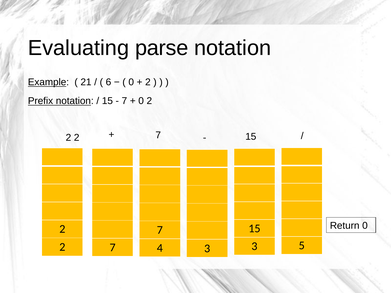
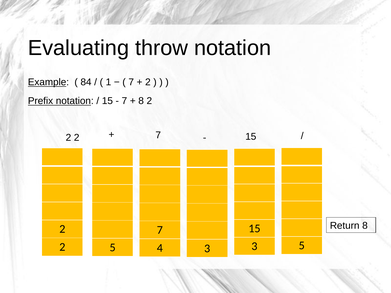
parse: parse -> throw (162, 48)
21: 21 -> 84 (86, 82)
6: 6 -> 1 (108, 82)
0: 0 -> 7 (131, 82)
0: 0 -> 8 (141, 101)
Return 0: 0 -> 8 (365, 226)
2 7: 7 -> 5 (113, 248)
